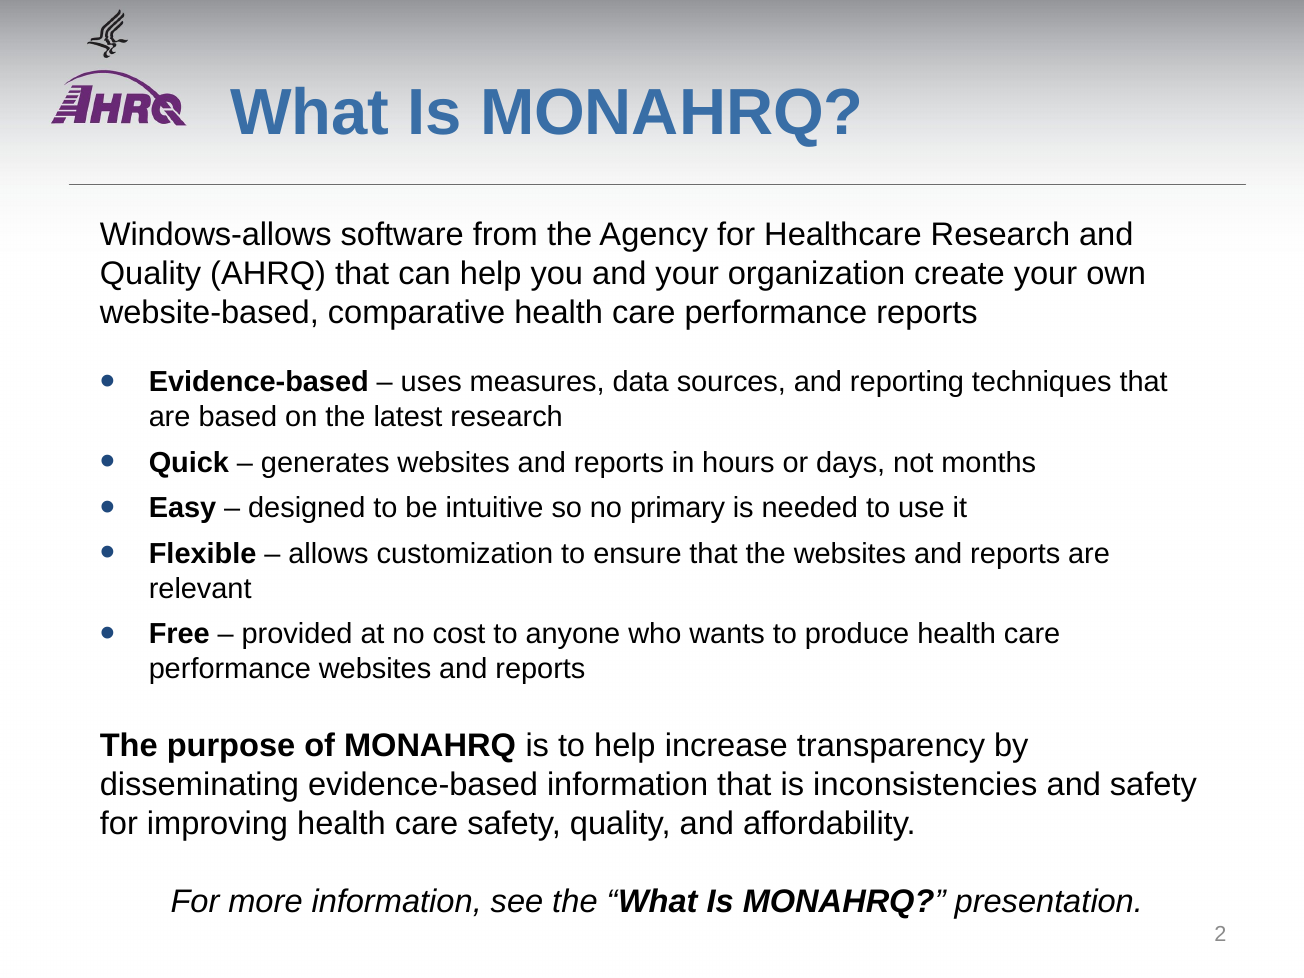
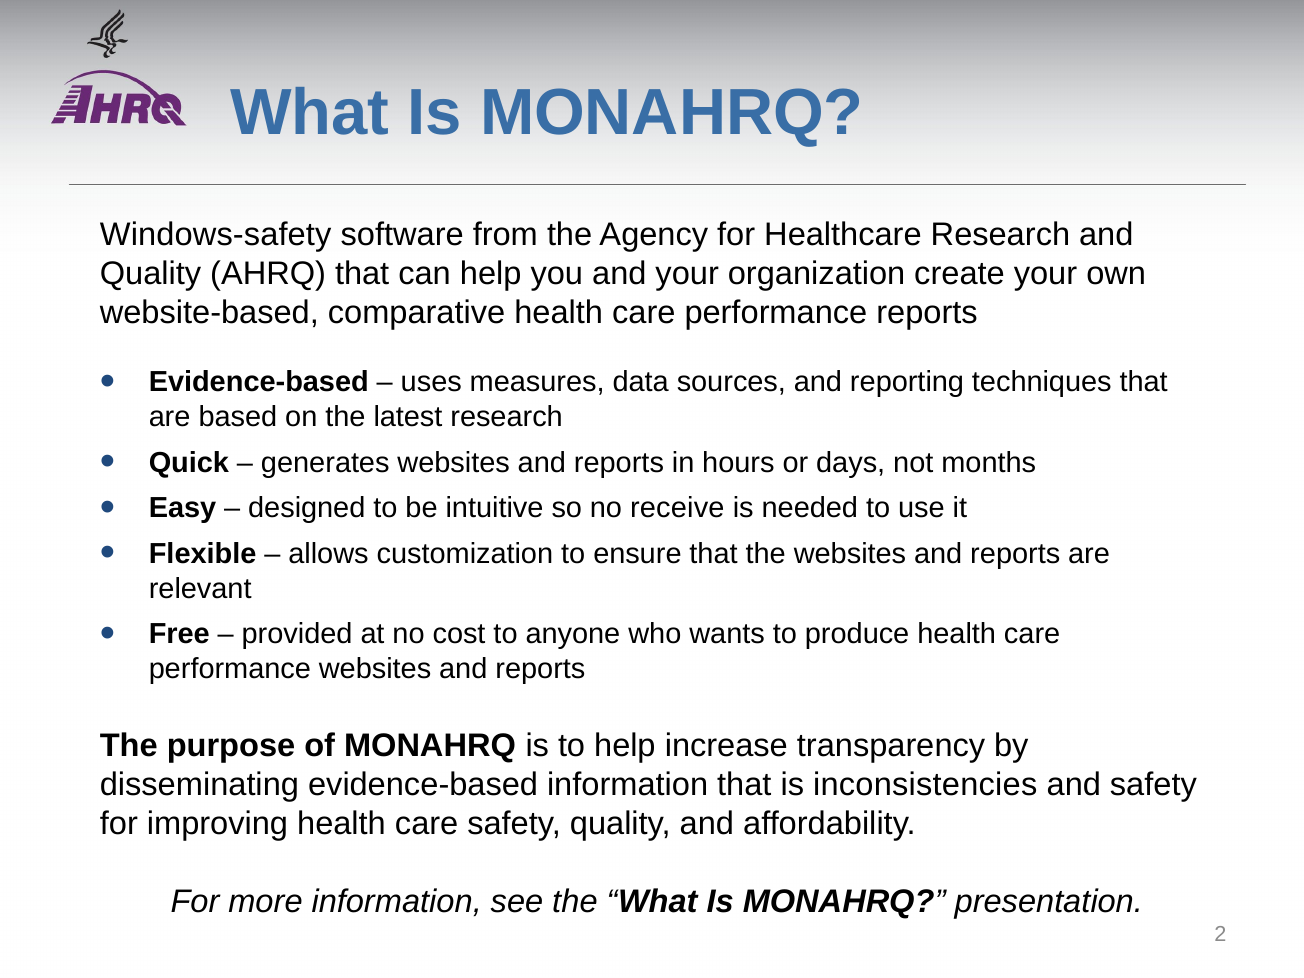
Windows-allows: Windows-allows -> Windows-safety (216, 235)
primary: primary -> receive (677, 508)
